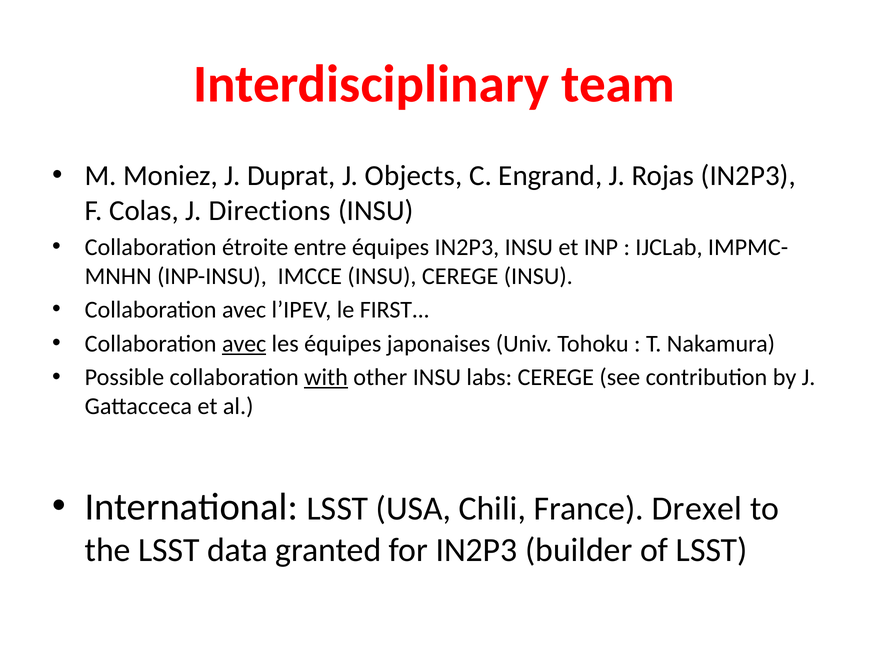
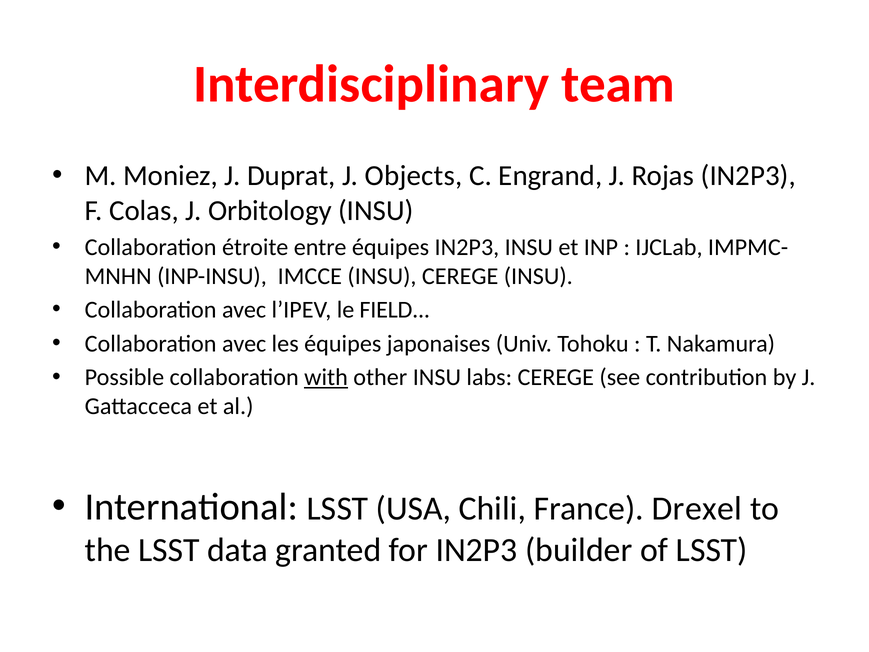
Directions: Directions -> Orbitology (270, 211)
FIRST: FIRST -> FIELD (395, 310)
avec underline: present -> none (244, 344)
